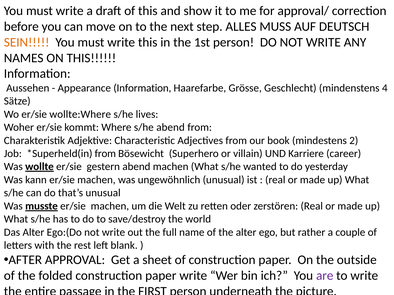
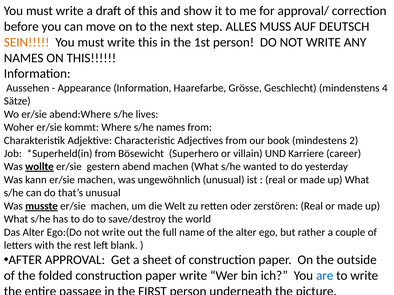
wollte:Where: wollte:Where -> abend:Where (80, 114)
s/he abend: abend -> names (171, 127)
are colour: purple -> blue (325, 276)
